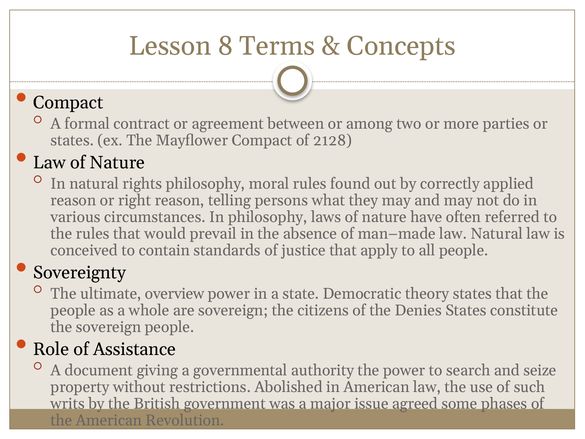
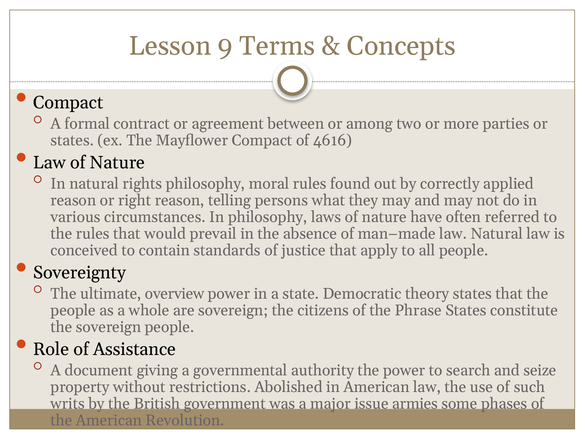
8: 8 -> 9 (225, 46)
2128: 2128 -> 4616 (333, 140)
Denies: Denies -> Phrase (418, 310)
agreed: agreed -> armies (415, 403)
